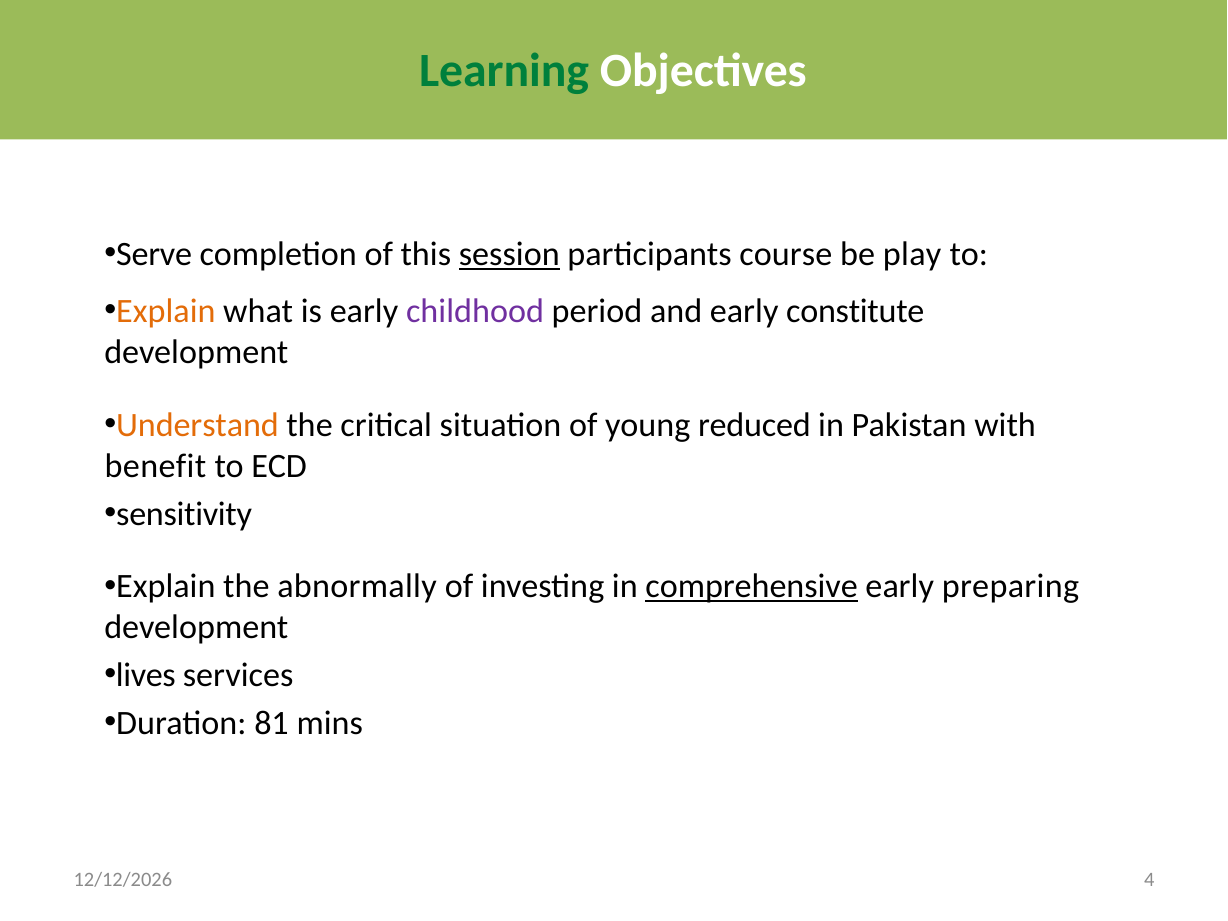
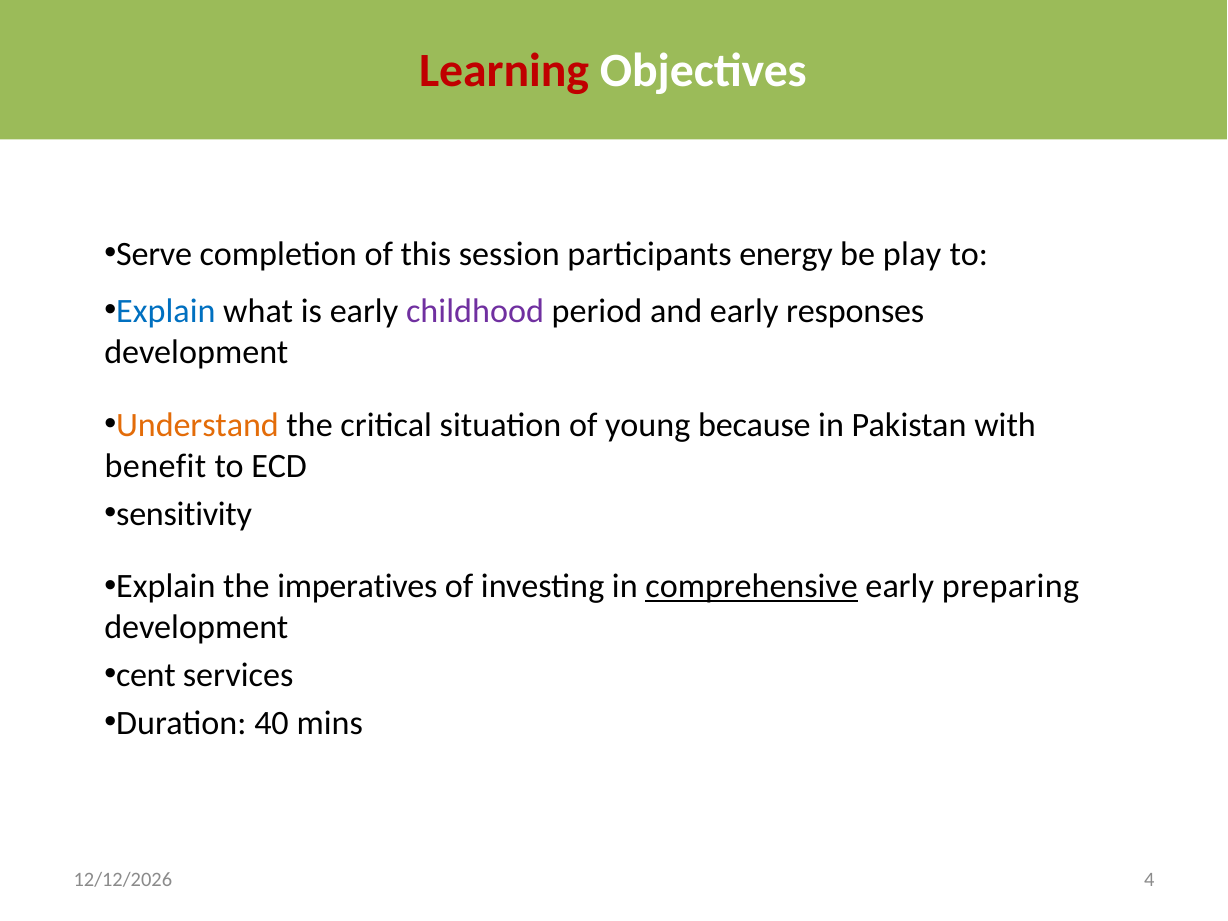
Learning colour: green -> red (504, 71)
session underline: present -> none (509, 254)
course: course -> energy (786, 254)
Explain colour: orange -> blue (166, 311)
constitute: constitute -> responses (855, 311)
reduced: reduced -> because (754, 425)
abnormally: abnormally -> imperatives (357, 587)
lives: lives -> cent (146, 675)
81: 81 -> 40 (272, 723)
